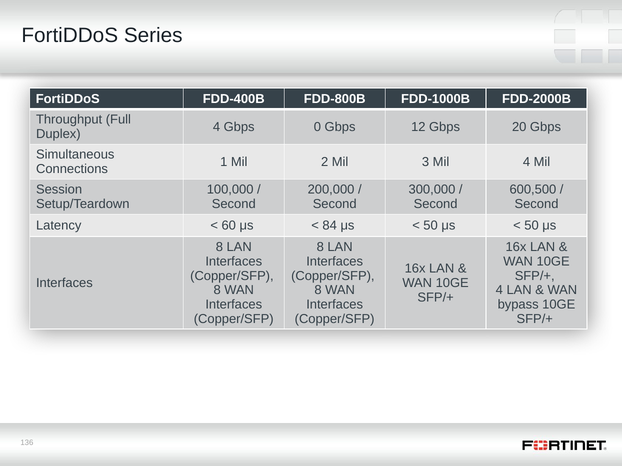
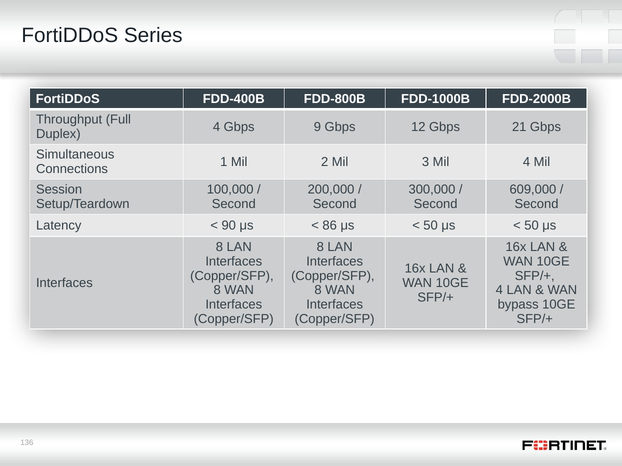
0: 0 -> 9 (317, 127)
20: 20 -> 21 (519, 127)
600,500: 600,500 -> 609,000 (533, 190)
60: 60 -> 90 (229, 226)
84: 84 -> 86 (330, 226)
